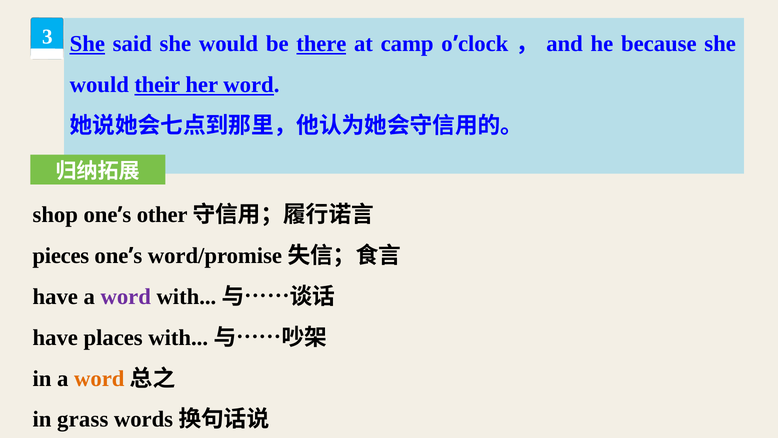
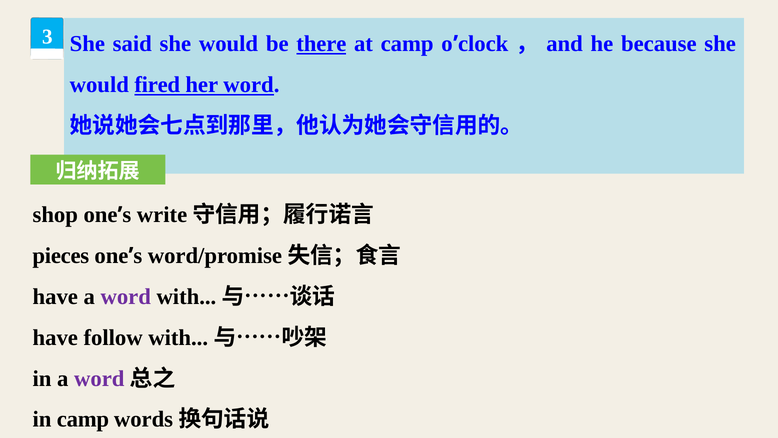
She underline: present -> none (87, 44)
their: their -> fired (157, 85)
other: other -> write (162, 215)
places: places -> follow (113, 337)
word colour: orange -> purple (99, 378)
in grass: grass -> camp (83, 419)
